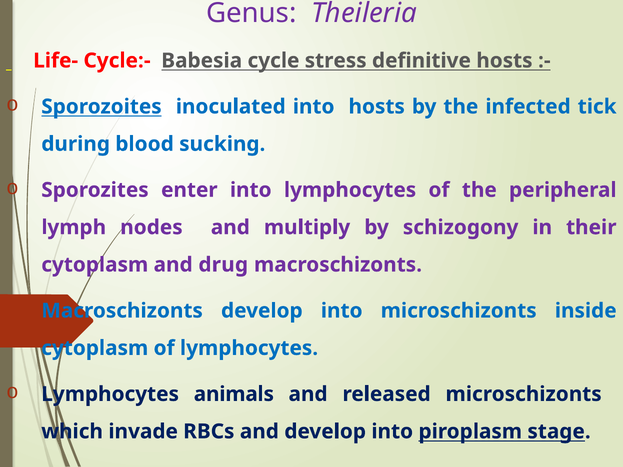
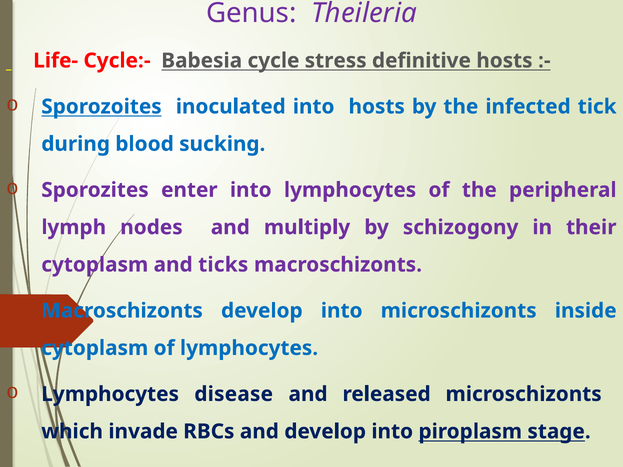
drug: drug -> ticks (223, 265)
animals: animals -> disease (234, 394)
